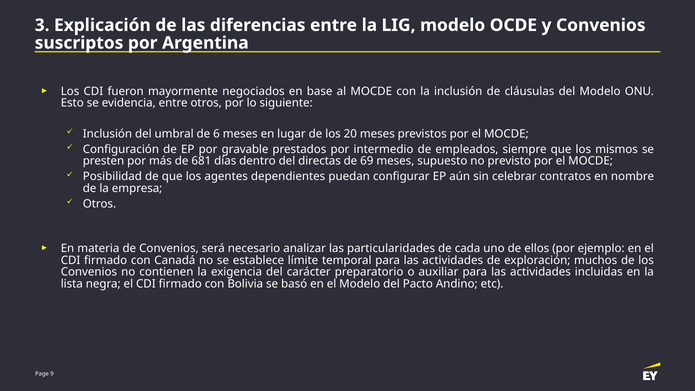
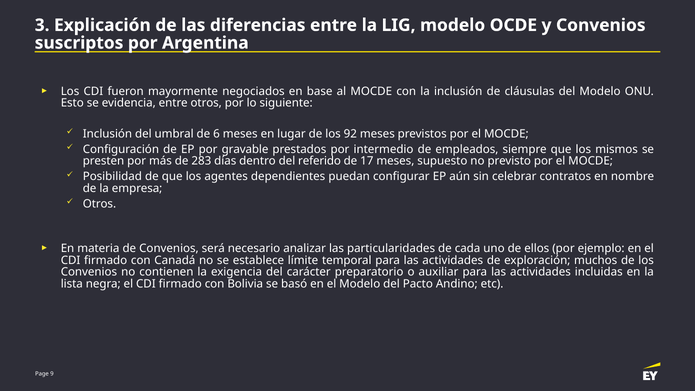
20: 20 -> 92 (350, 134)
681: 681 -> 283 (201, 161)
directas: directas -> referido (320, 161)
69: 69 -> 17 (367, 161)
